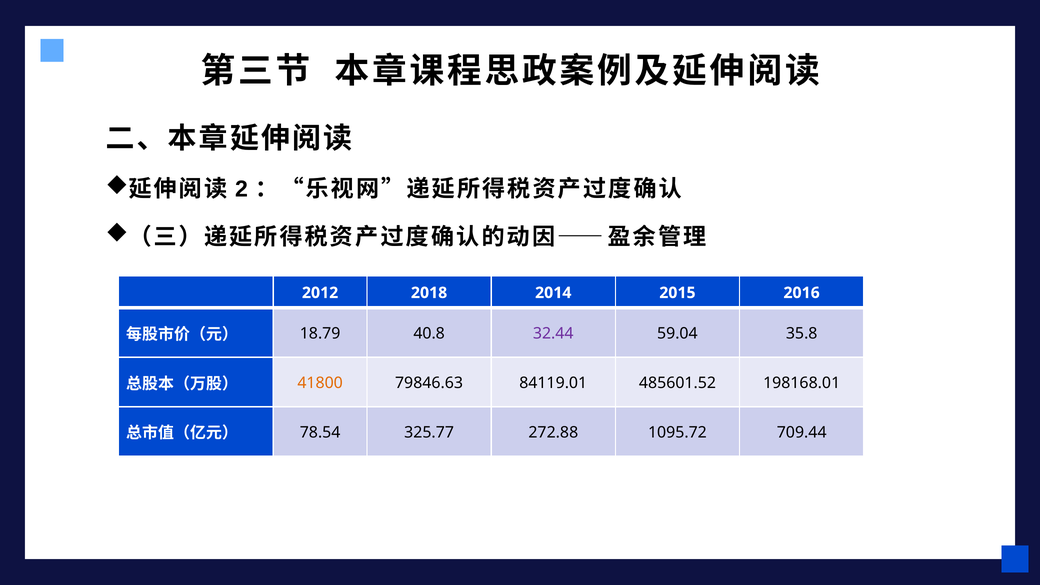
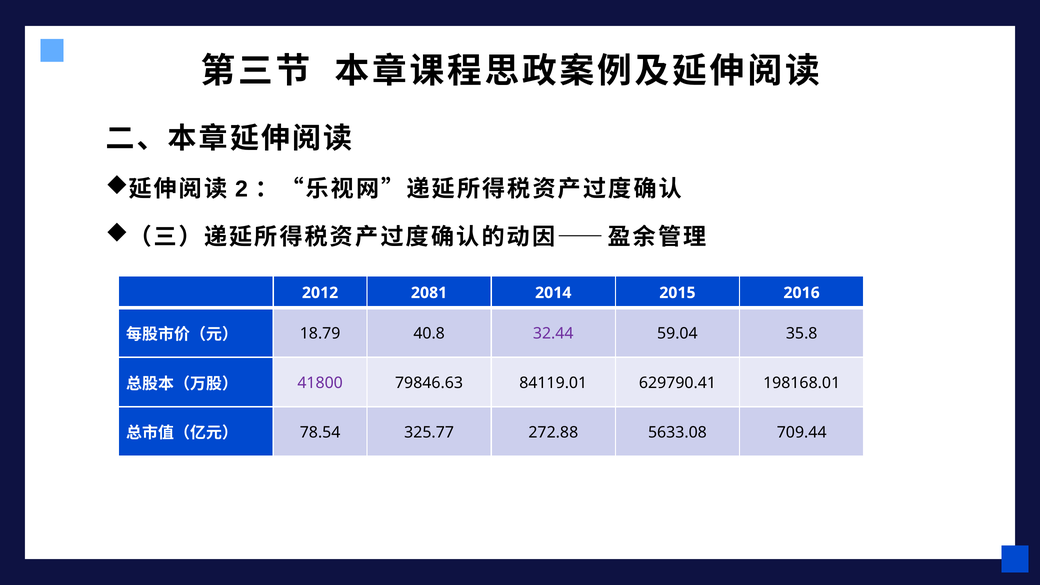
2018: 2018 -> 2081 (429, 293)
41800 colour: orange -> purple (320, 383)
485601.52: 485601.52 -> 629790.41 (678, 383)
1095.72: 1095.72 -> 5633.08 (677, 432)
